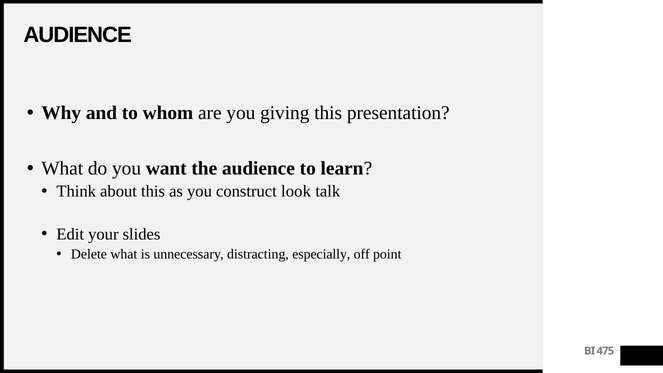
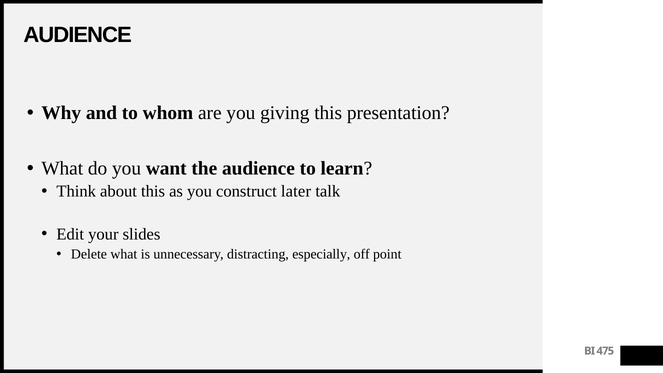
look: look -> later (296, 191)
